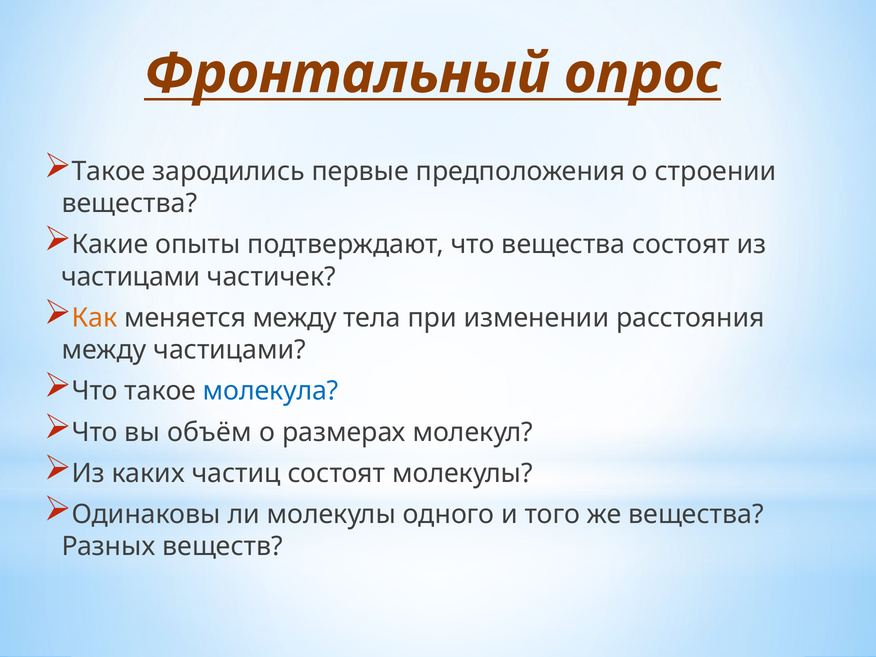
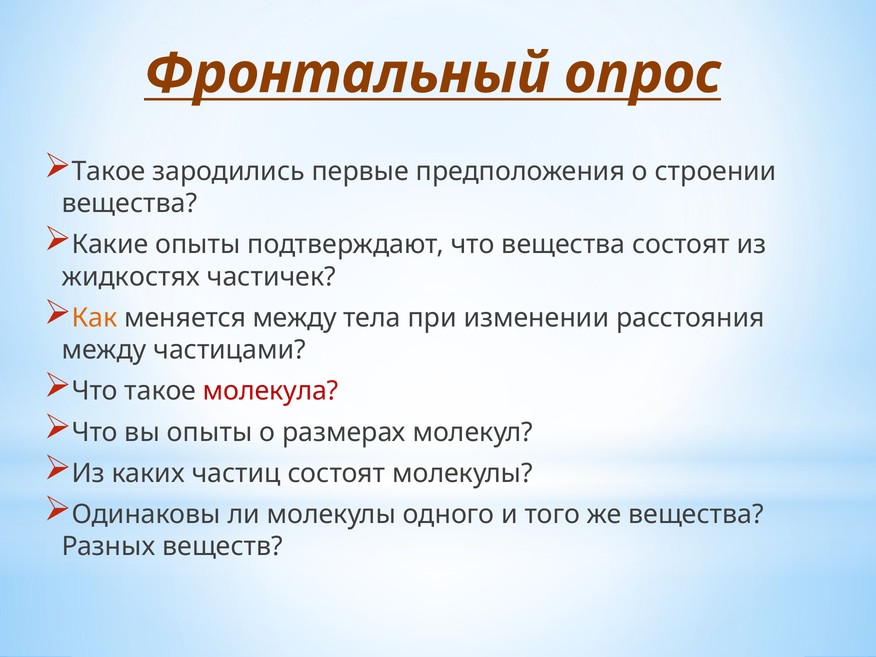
частицами: частицами -> жидкостях (131, 277)
молекула colour: blue -> red (271, 391)
вы объём: объём -> опыты (210, 432)
